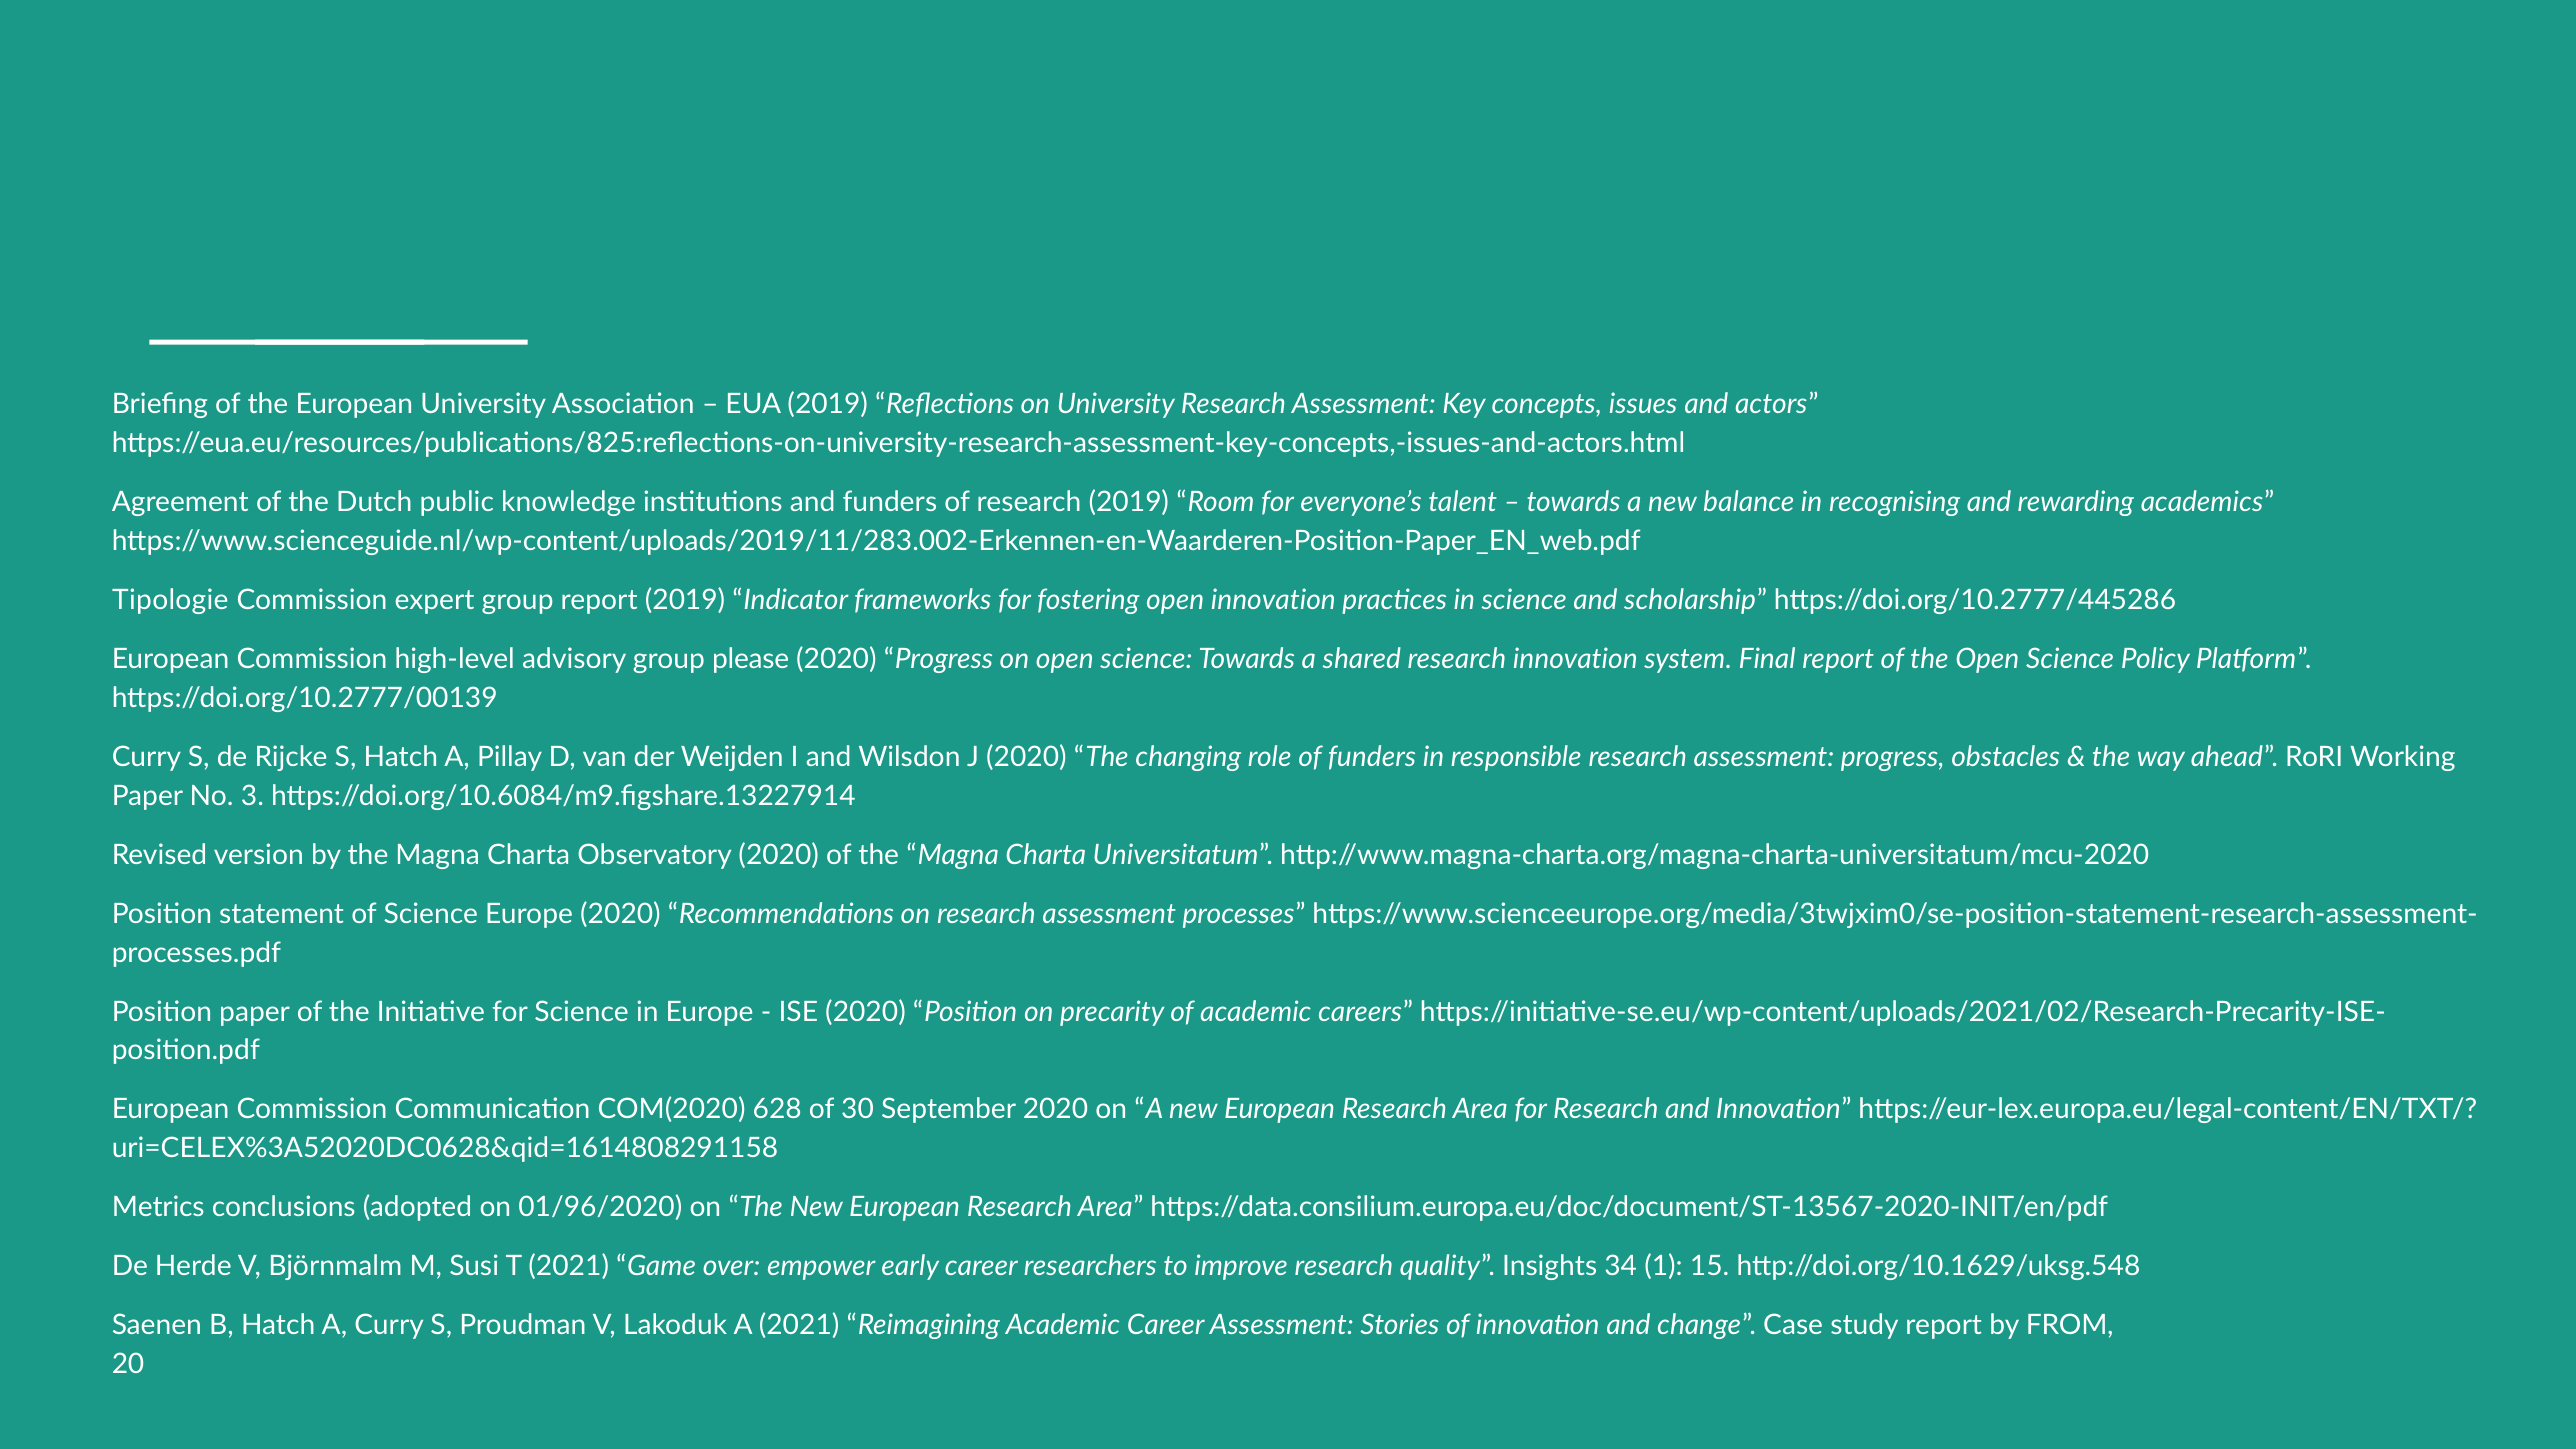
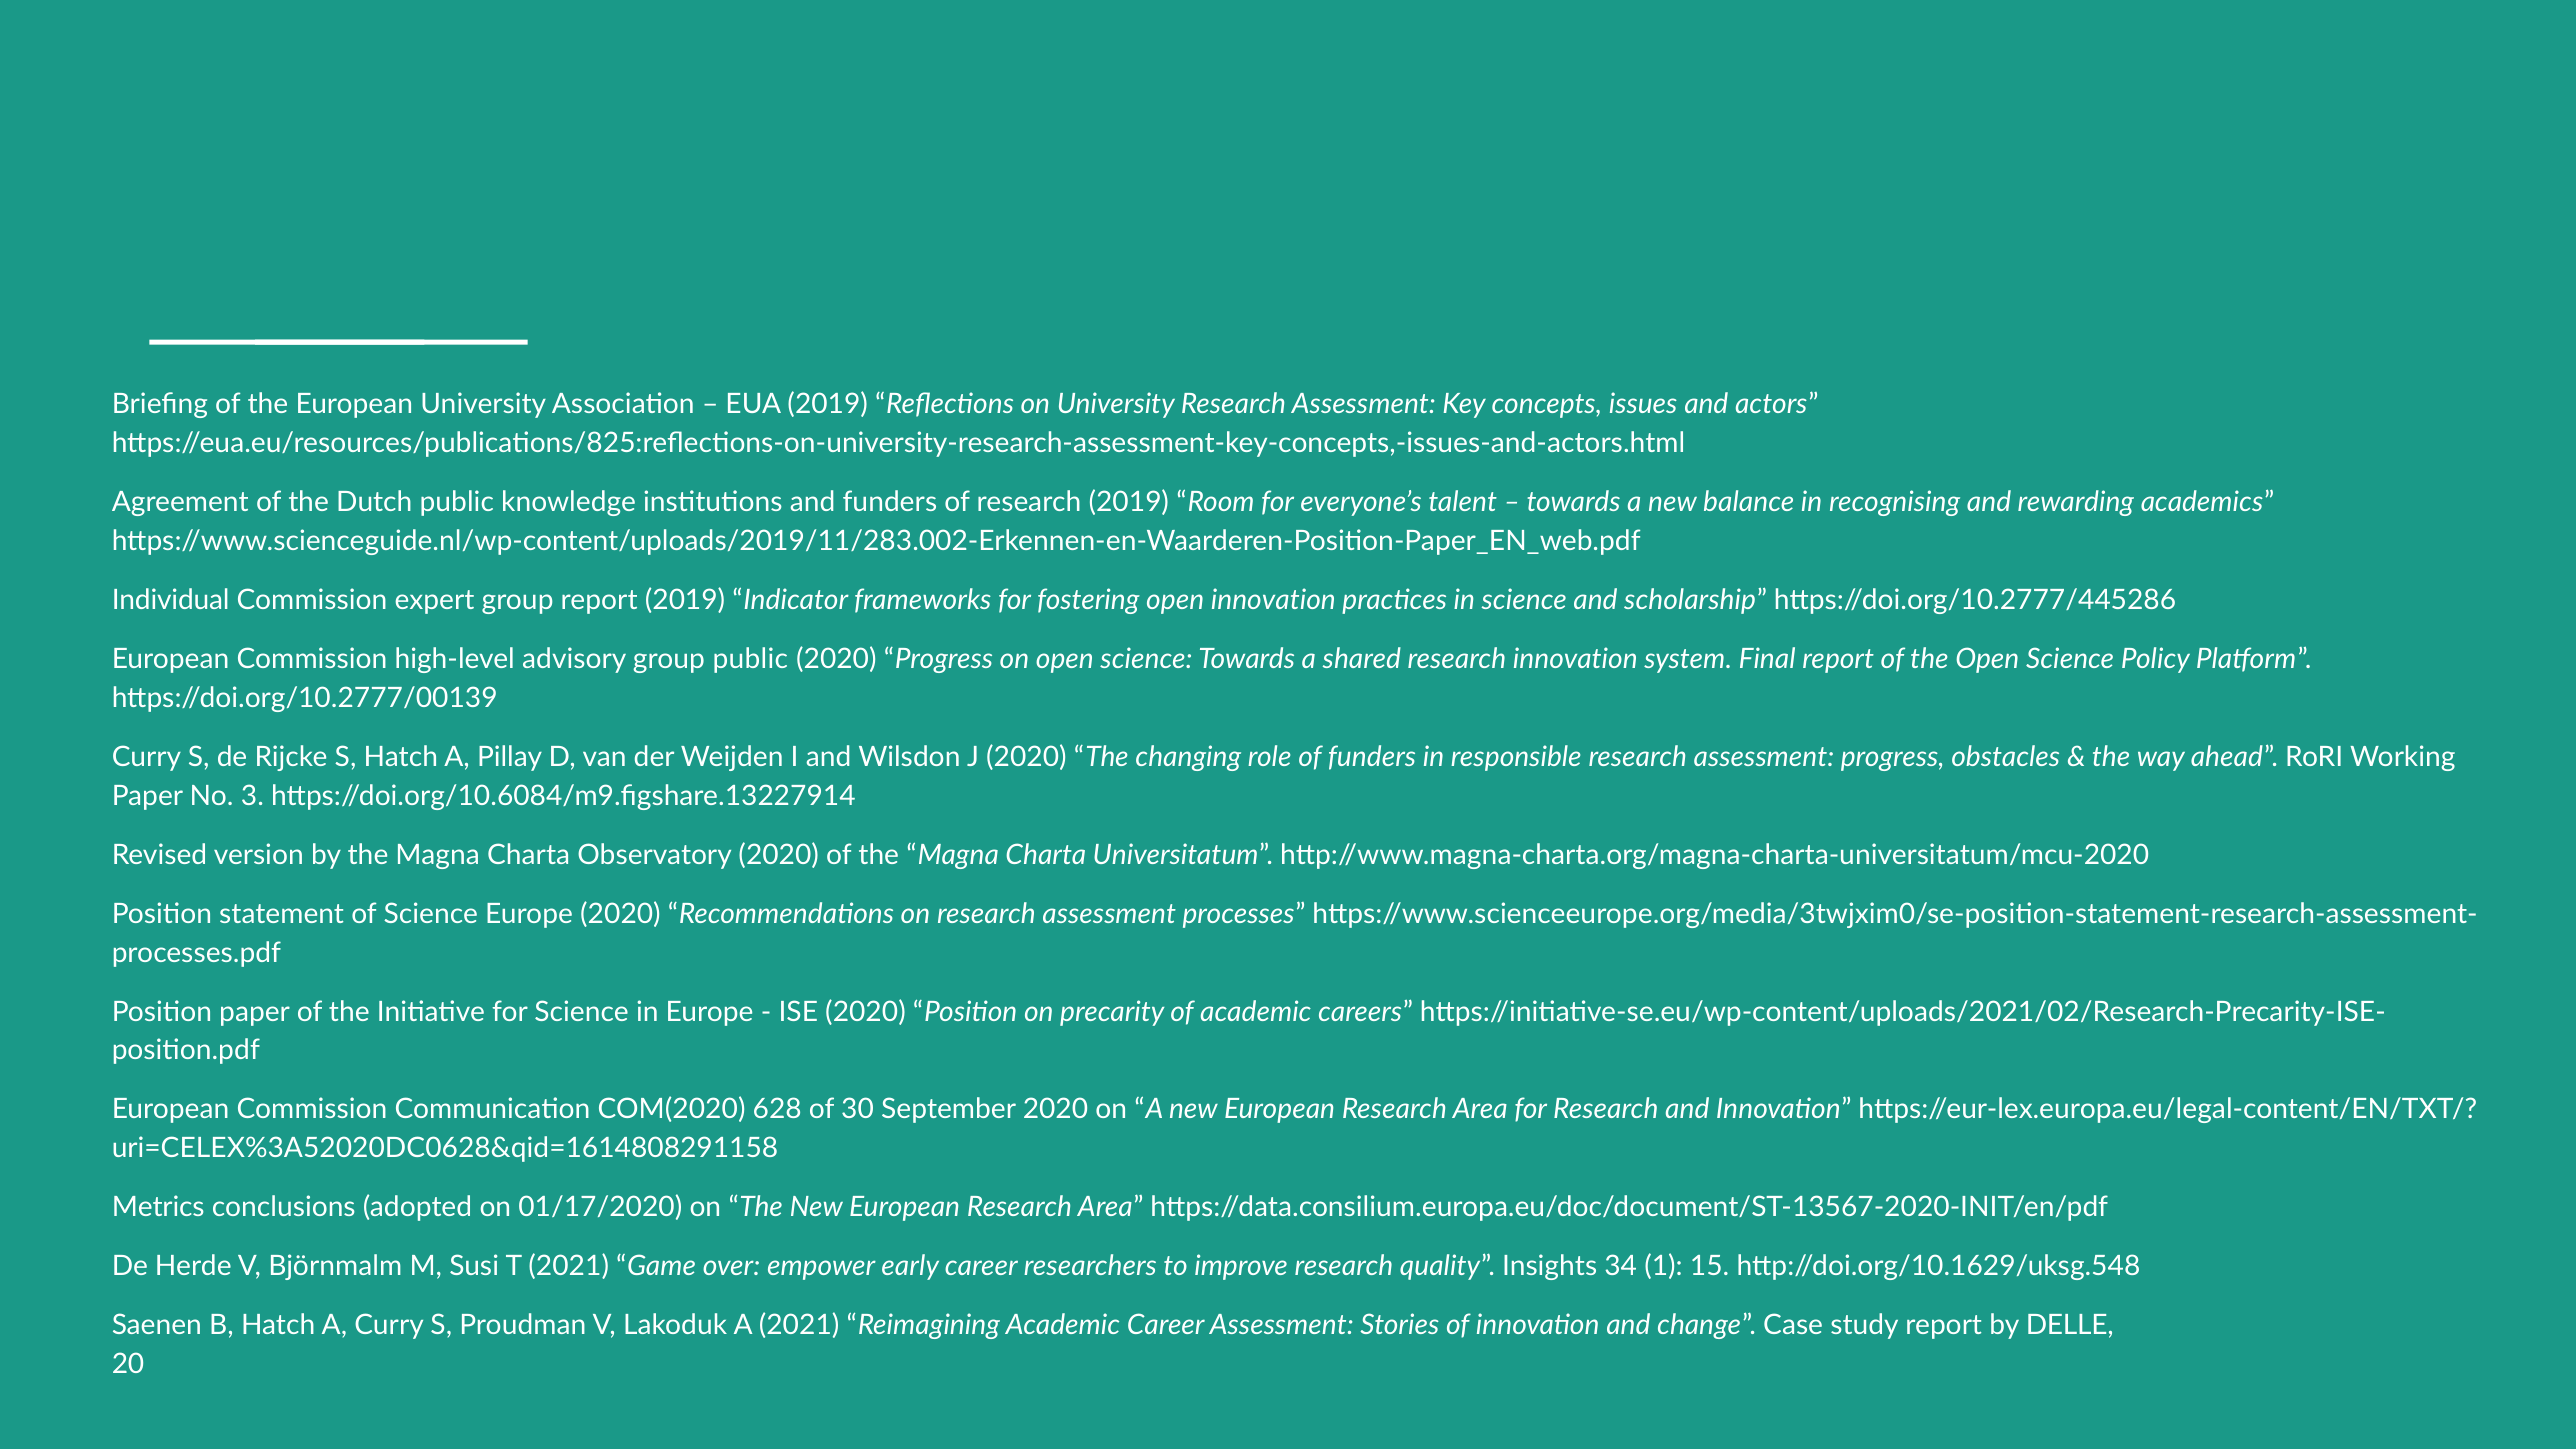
Tipologie: Tipologie -> Individual (171, 600)
group please: please -> public (750, 659)
01/96/2020: 01/96/2020 -> 01/17/2020 (600, 1207)
FROM: FROM -> DELLE (2070, 1325)
